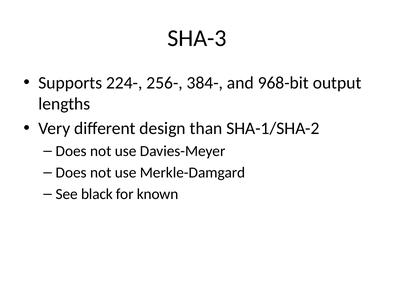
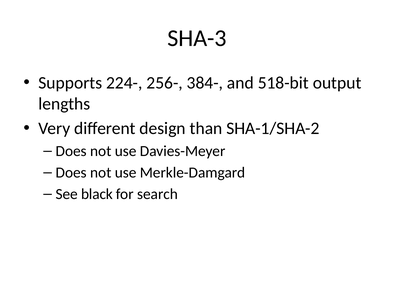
968-bit: 968-bit -> 518-bit (283, 83)
known: known -> search (157, 194)
